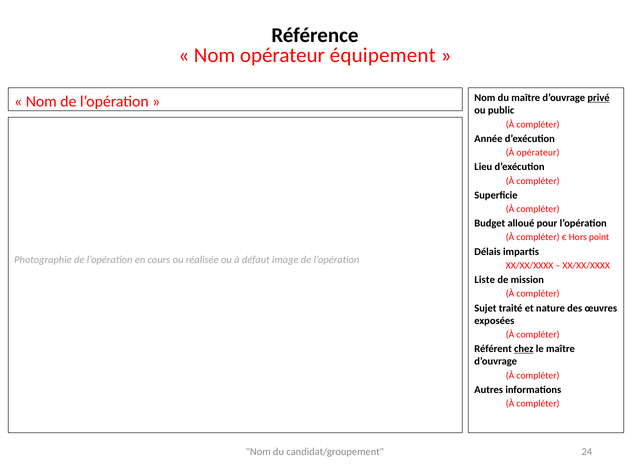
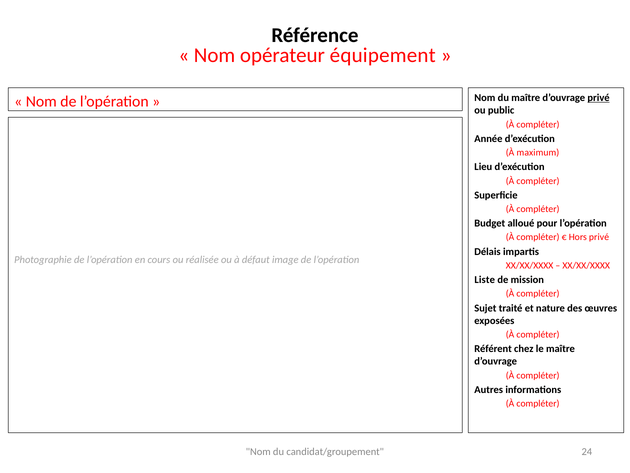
À opérateur: opérateur -> maximum (538, 152)
Hors point: point -> privé (599, 237)
chez underline: present -> none (524, 349)
